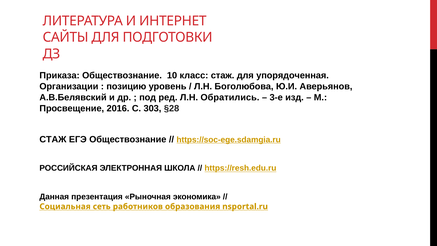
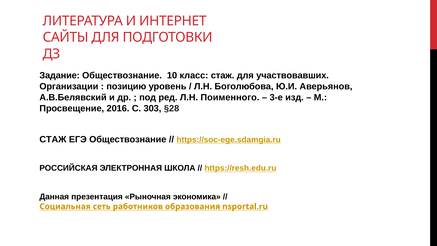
Приказа: Приказа -> Задание (60, 75)
упорядоченная: упорядоченная -> участвовавших (293, 75)
Обратились: Обратились -> Поименного (230, 97)
